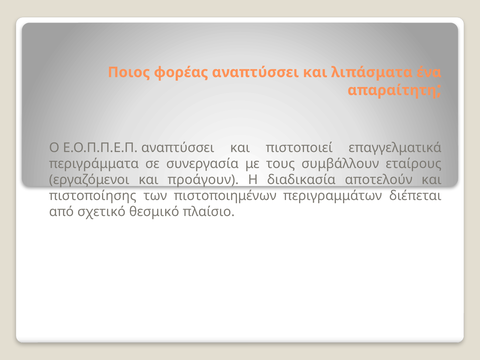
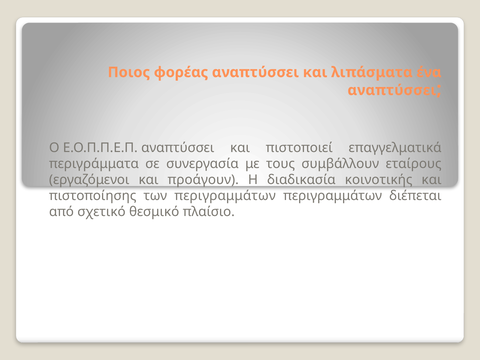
απαραίτητη: απαραίτητη -> αναπτύσσει (392, 90)
αποτελούν: αποτελούν -> κοινοτικής (379, 180)
των πιστοποιημένων: πιστοποιημένων -> περιγραμμάτων (225, 196)
